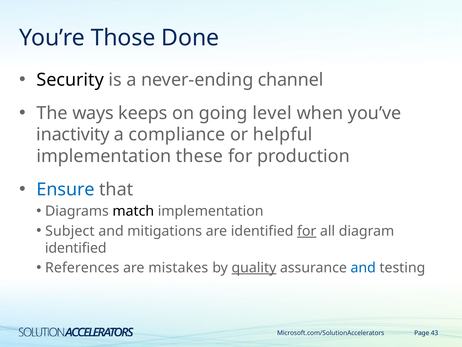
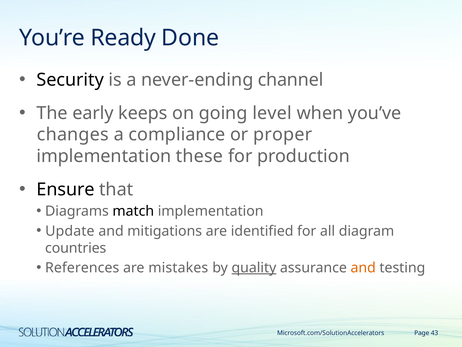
Those: Those -> Ready (123, 38)
ways: ways -> early (93, 113)
inactivity: inactivity -> changes (73, 135)
helpful: helpful -> proper (283, 135)
Ensure colour: blue -> black (66, 189)
Subject: Subject -> Update (70, 231)
for underline: present -> none (307, 231)
identified: identified -> countries (76, 248)
and colour: blue -> orange (363, 267)
